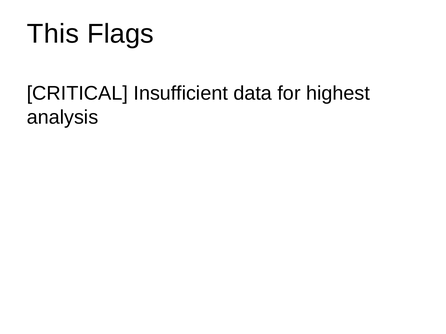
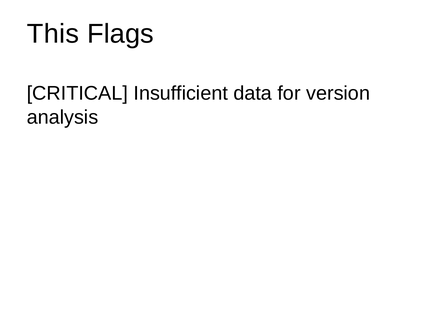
highest: highest -> version (338, 94)
